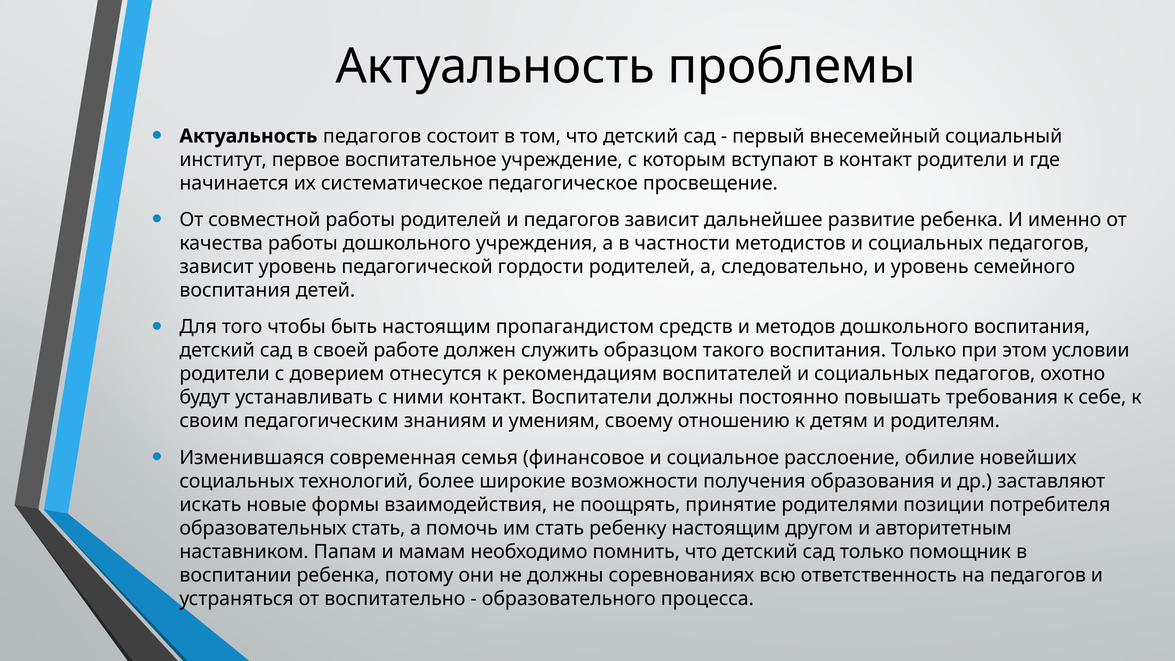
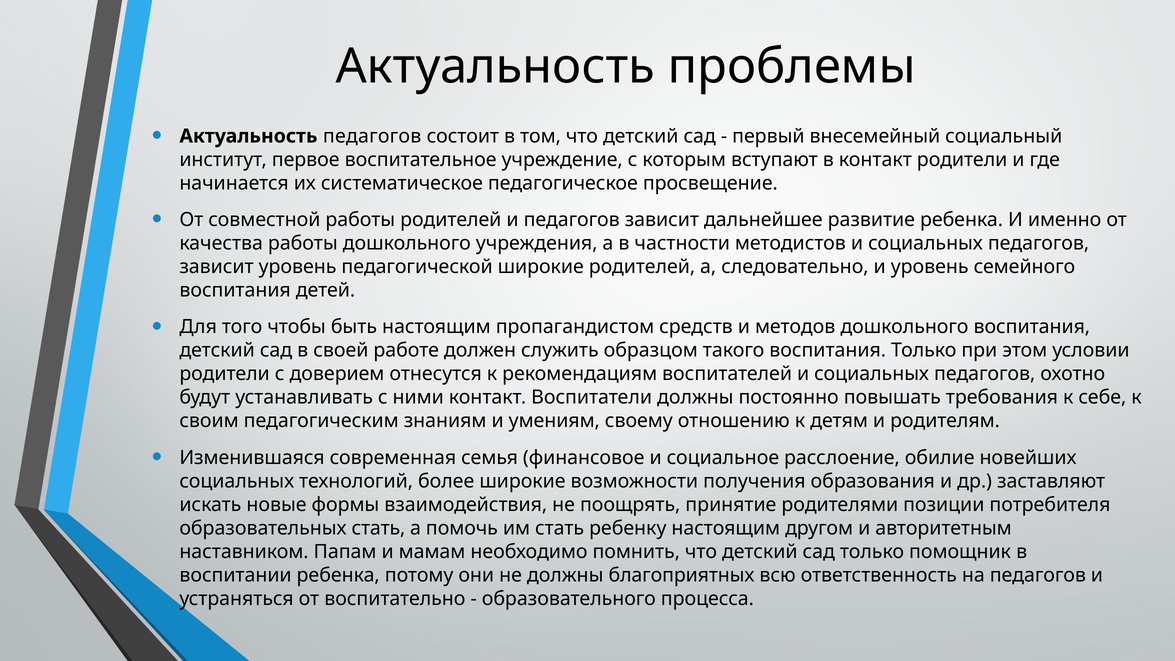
педагогической гордости: гордости -> широкие (541, 267)
соревнованиях: соревнованиях -> благоприятных (682, 575)
